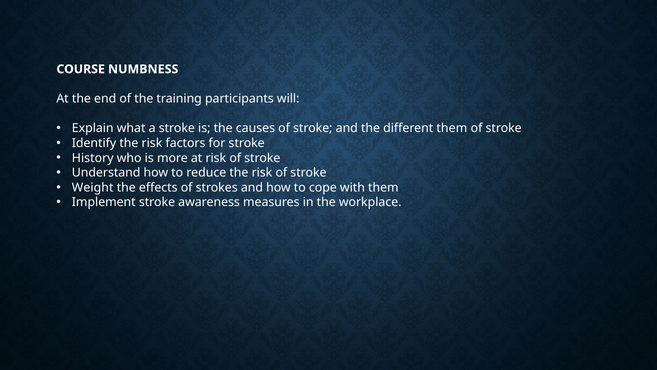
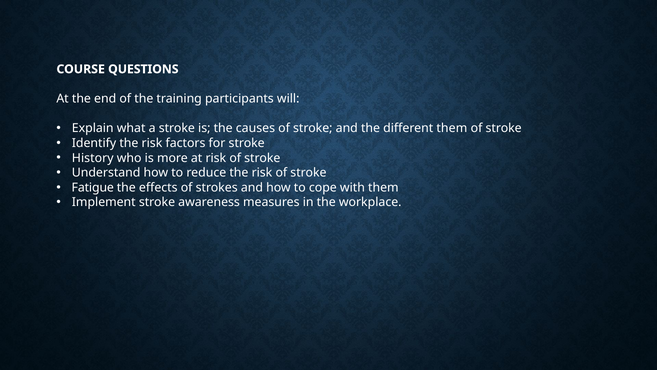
NUMBNESS: NUMBNESS -> QUESTIONS (143, 69)
Weight: Weight -> Fatigue (93, 187)
